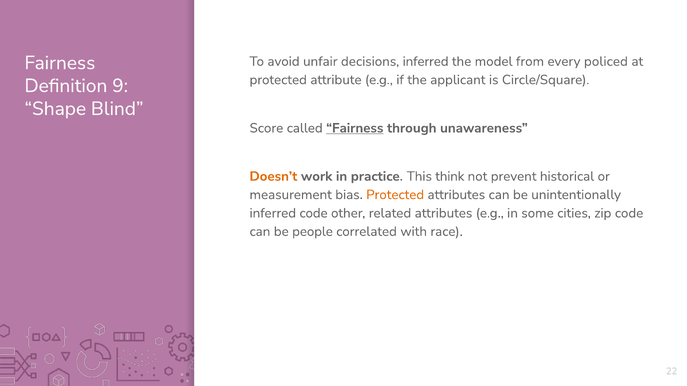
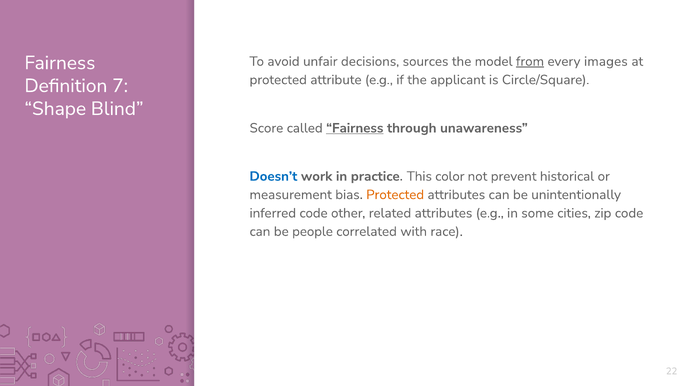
decisions inferred: inferred -> sources (426, 61)
from underline: none -> present (530, 61)
policed: policed -> images (606, 61)
9: 9 -> 7 (120, 86)
Doesn’t colour: orange -> blue (273, 176)
think: think -> color (450, 176)
